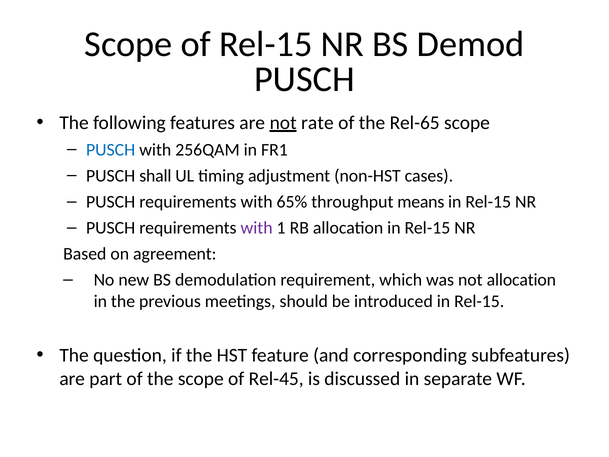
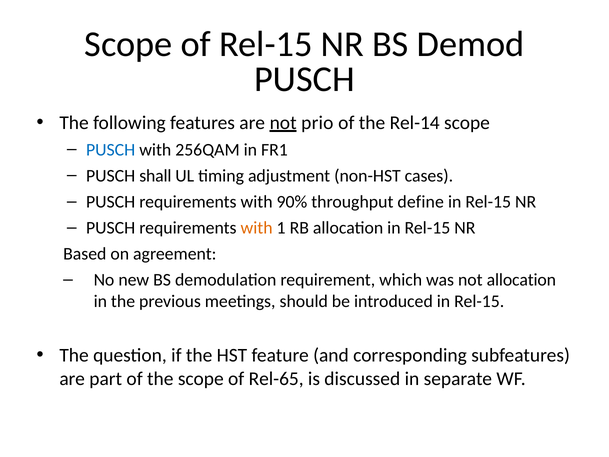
rate: rate -> prio (317, 123)
Rel-65: Rel-65 -> Rel-14 (415, 123)
65%: 65% -> 90% (292, 202)
means: means -> define (421, 202)
with colour: purple -> orange (257, 228)
Rel-45: Rel-45 -> Rel-65 (276, 378)
